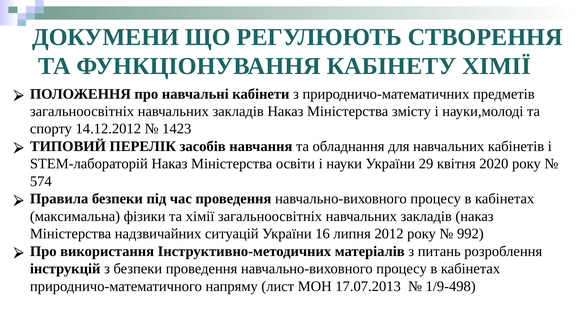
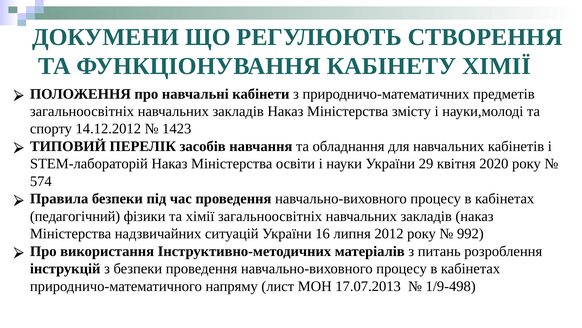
максимальна: максимальна -> педагогічний (75, 216)
